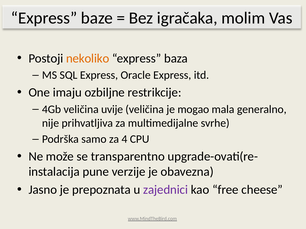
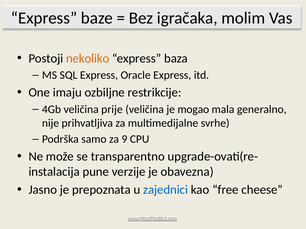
uvije: uvije -> prije (112, 110)
4: 4 -> 9 (124, 140)
zajednici colour: purple -> blue (166, 190)
